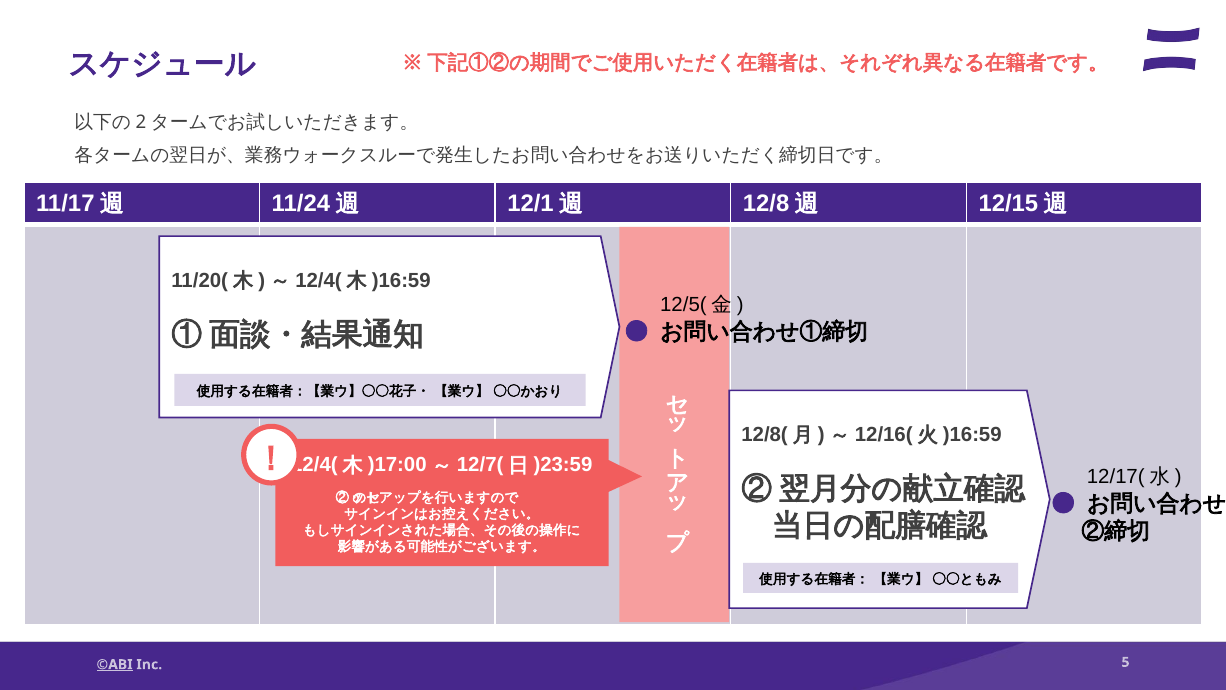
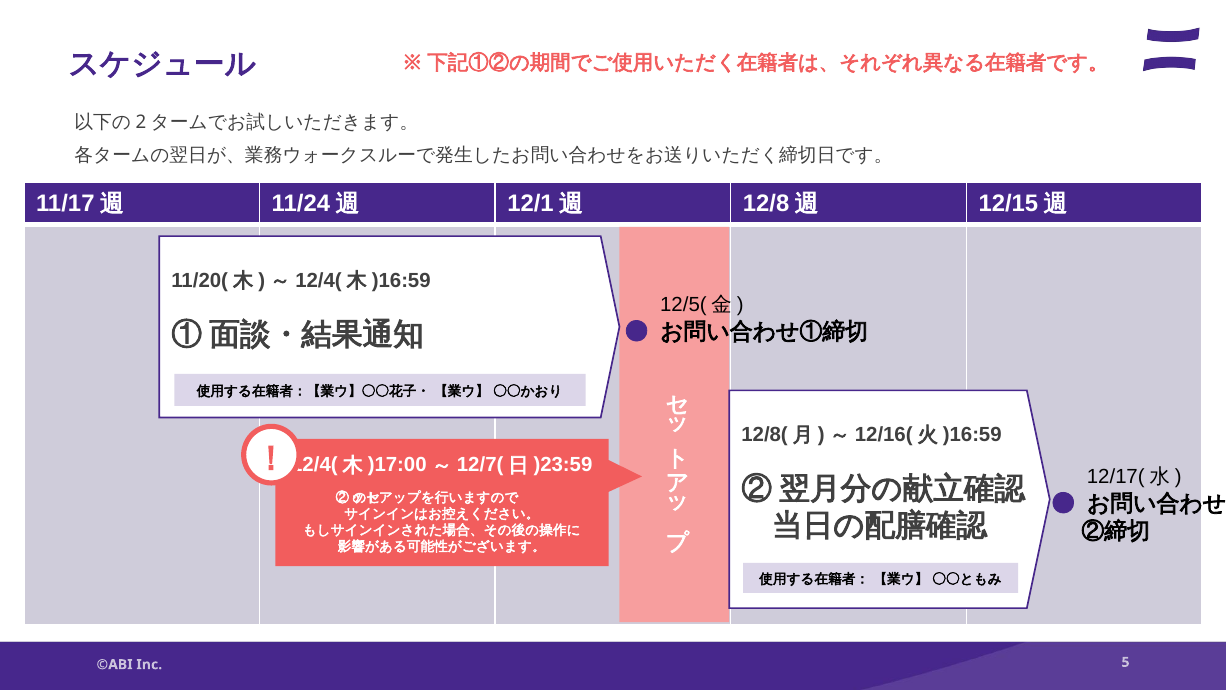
©ABI underline: present -> none (115, 664)
